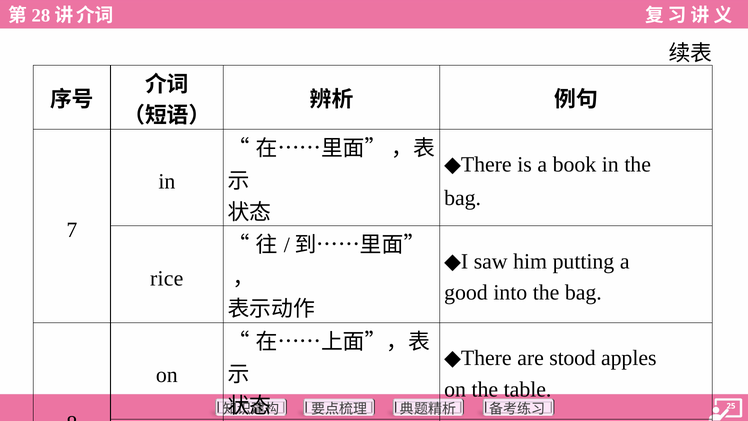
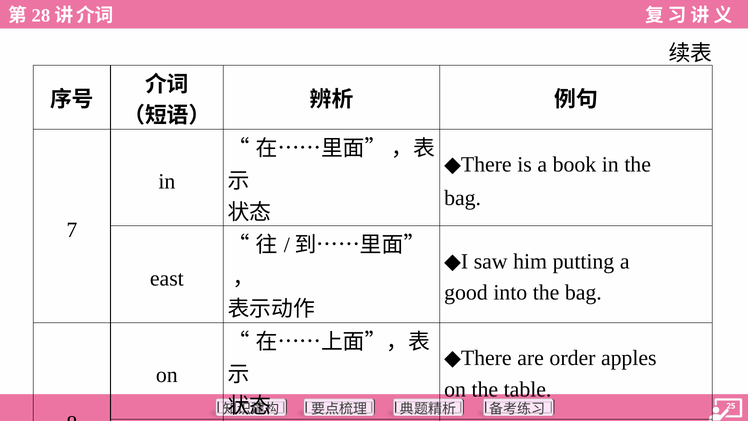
rice: rice -> east (167, 278)
stood: stood -> order (572, 358)
